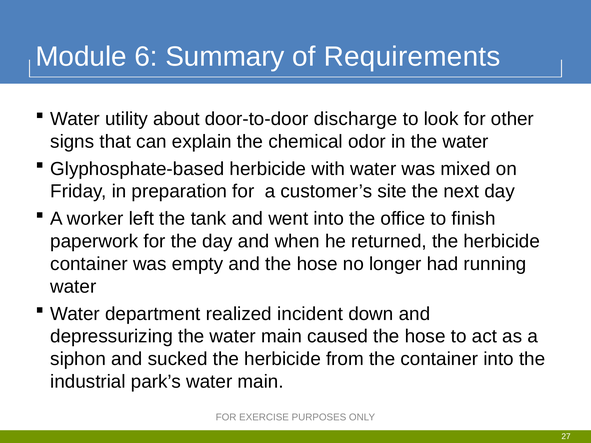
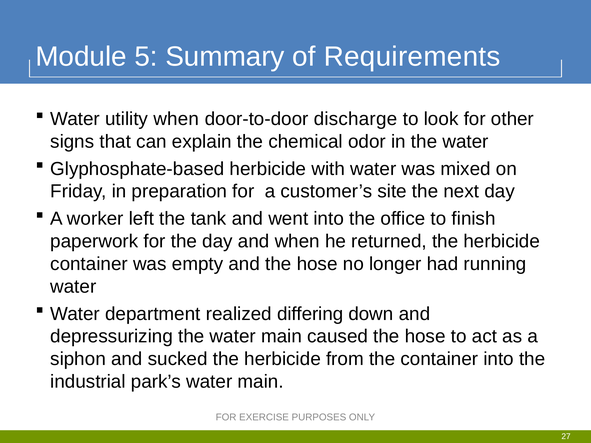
6: 6 -> 5 (146, 57)
utility about: about -> when (176, 119)
incident: incident -> differing (310, 314)
